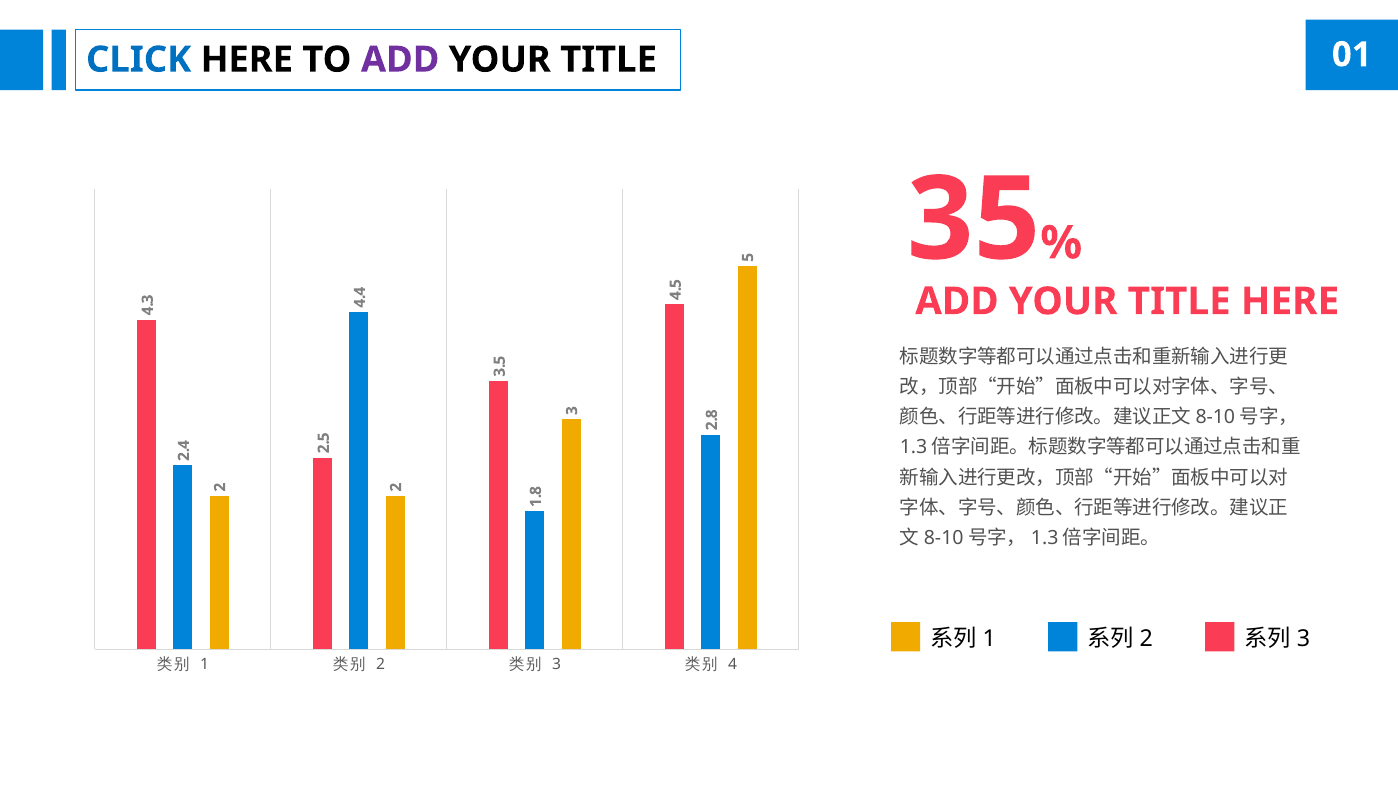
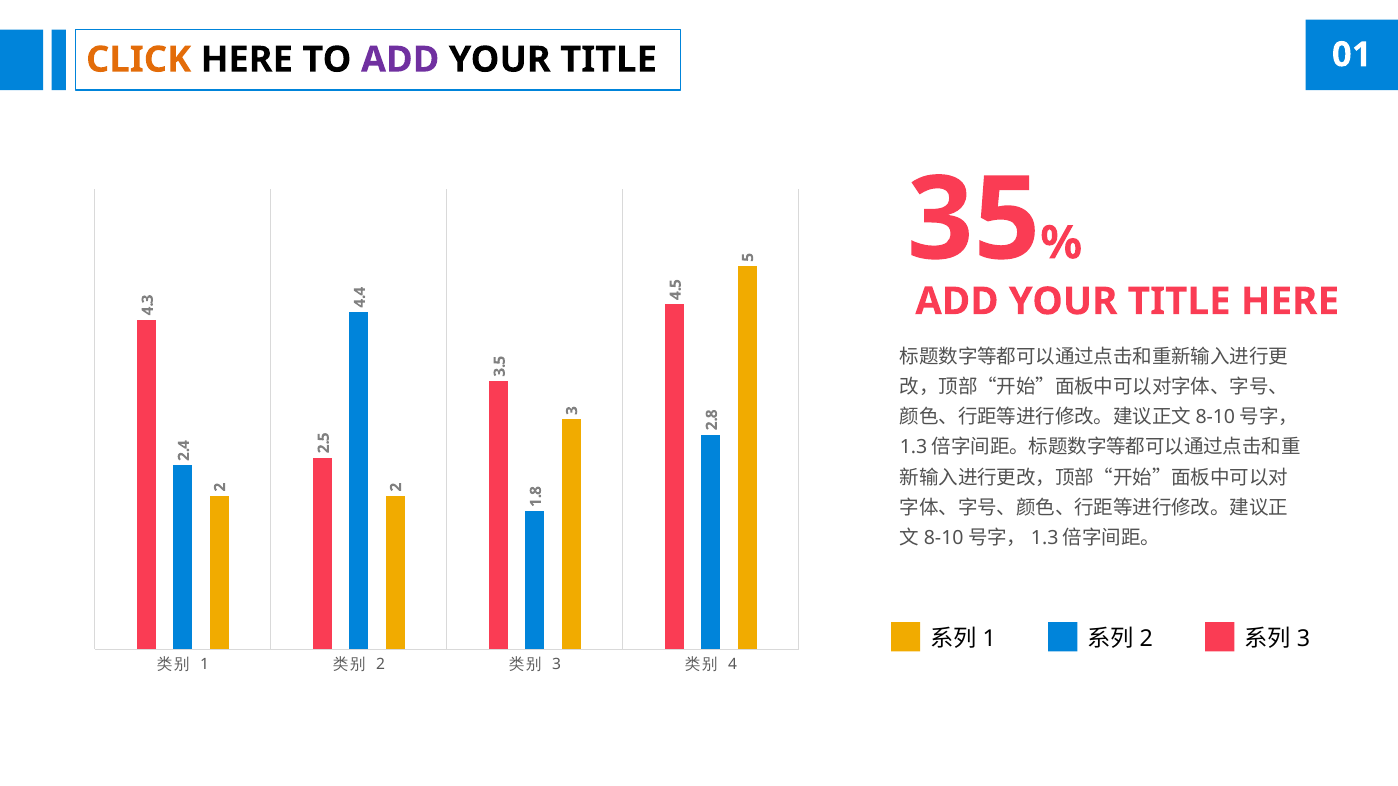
CLICK colour: blue -> orange (139, 60)
